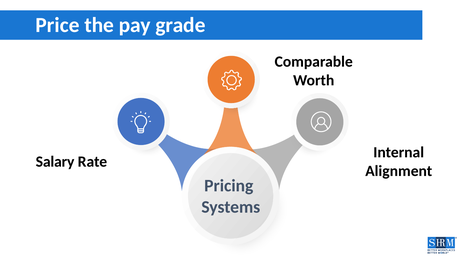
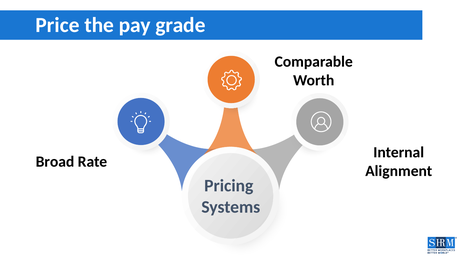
Salary: Salary -> Broad (55, 161)
